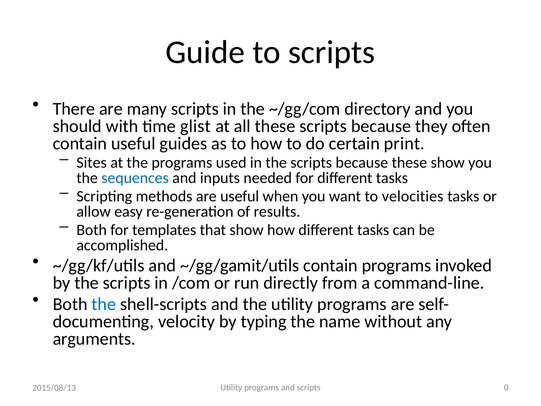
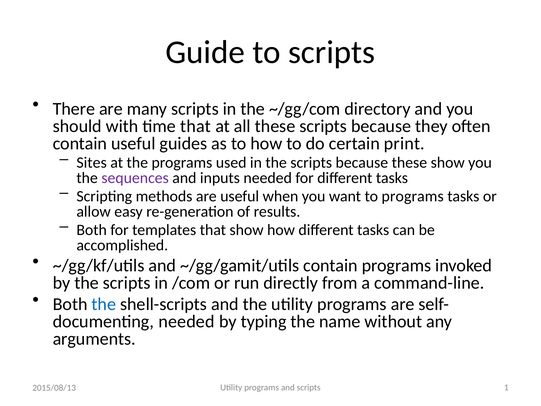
time glist: glist -> that (196, 126)
sequences colour: blue -> purple (135, 178)
to velocities: velocities -> programs (413, 196)
velocity: velocity -> needed (186, 321)
0: 0 -> 1 (506, 387)
